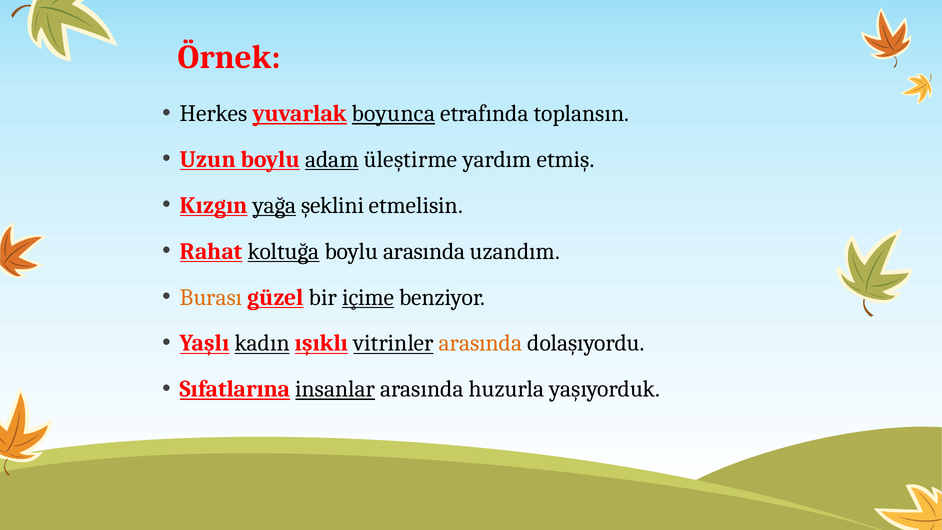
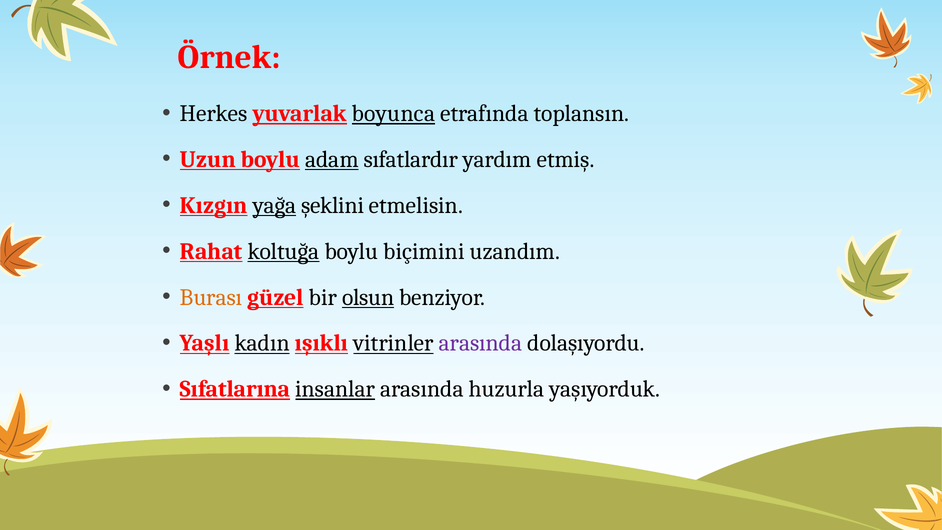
üleştirme: üleştirme -> sıfatlardır (411, 159)
boylu arasında: arasında -> biçimini (424, 251)
içime: içime -> olsun (368, 297)
arasında colour: orange -> purple (481, 343)
